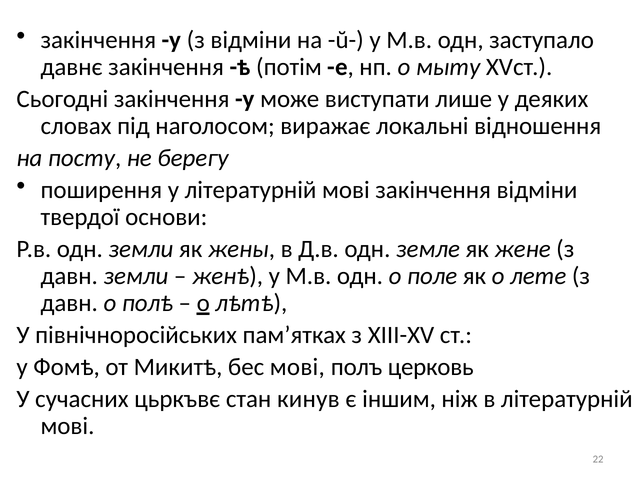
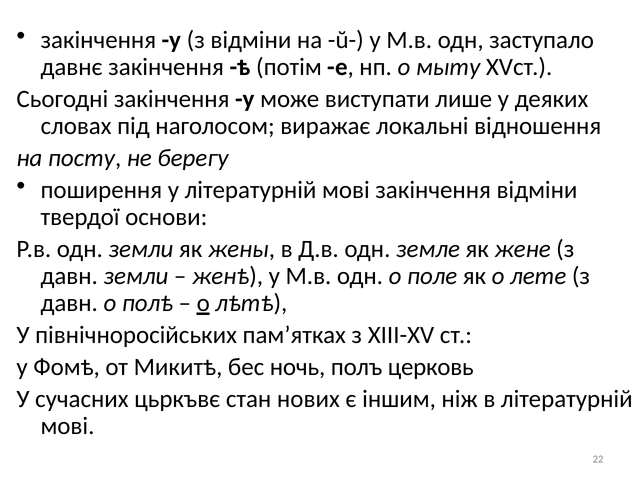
бес мові: мові -> ночь (298, 367)
кинув: кинув -> нових (308, 400)
